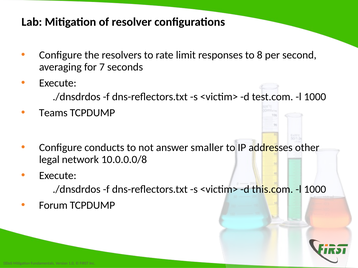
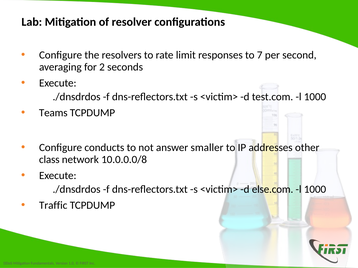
8: 8 -> 7 (260, 55)
7: 7 -> 2 (102, 67)
legal: legal -> class (49, 160)
this.com: this.com -> else.com (273, 190)
Forum: Forum -> Traffic (53, 206)
